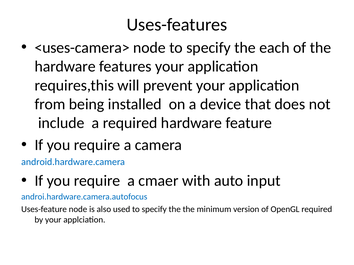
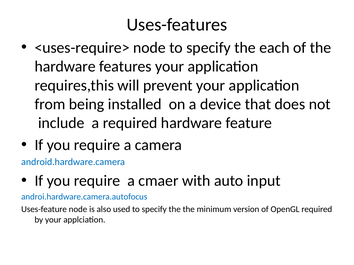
<uses-camera>: <uses-camera> -> <uses-require> (82, 48)
